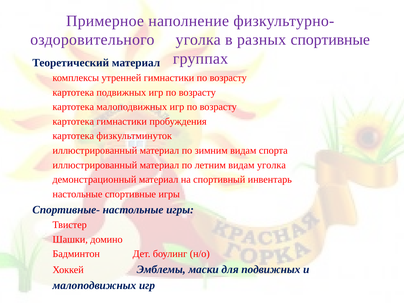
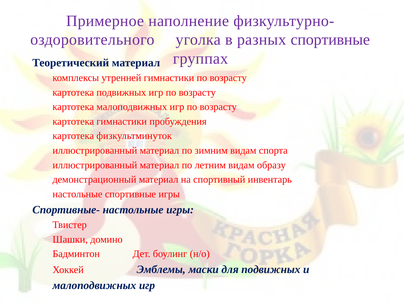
видам уголка: уголка -> образу (271, 165)
